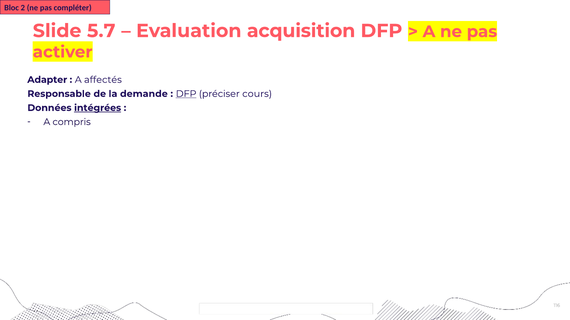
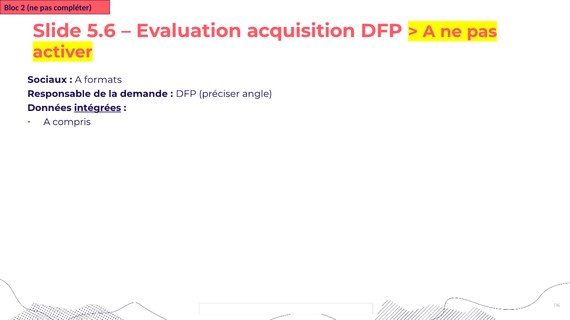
5.7: 5.7 -> 5.6 (101, 31)
Adapter: Adapter -> Sociaux (47, 80)
affectés: affectés -> formats (103, 80)
DFP underline: present -> none (186, 94)
cours: cours -> angle (257, 94)
